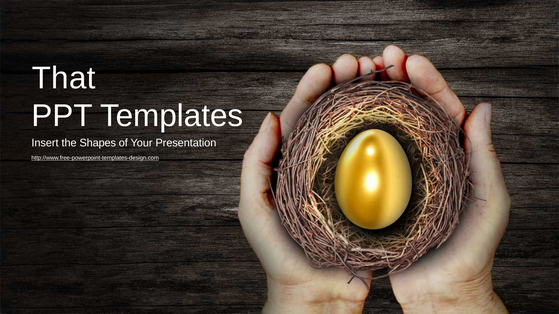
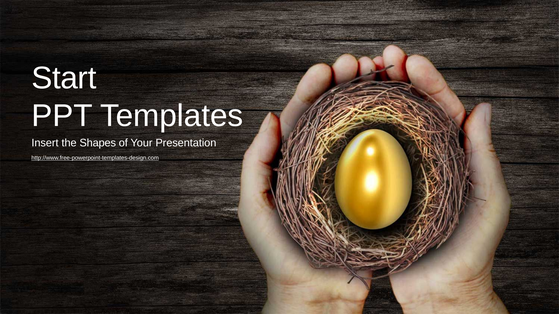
That: That -> Start (64, 78)
